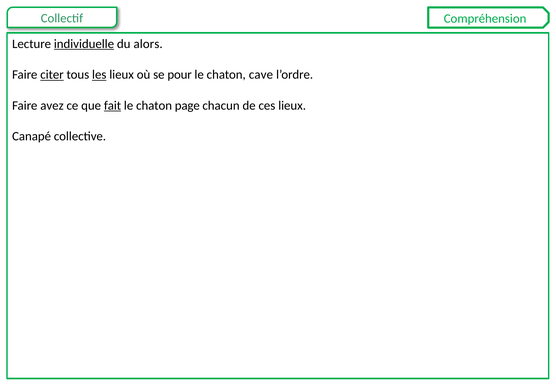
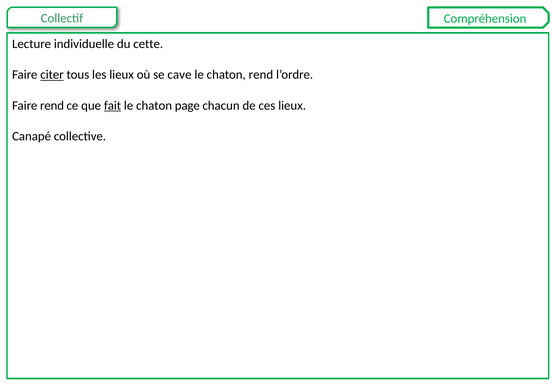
individuelle underline: present -> none (84, 44)
alors: alors -> cette (148, 44)
les underline: present -> none (99, 75)
pour: pour -> cave (179, 75)
chaton cave: cave -> rend (261, 75)
Faire avez: avez -> rend (52, 106)
